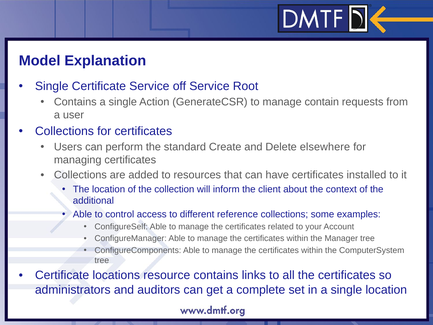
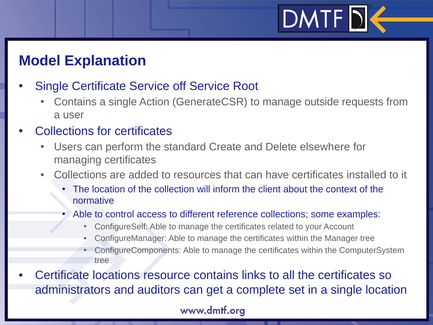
contain: contain -> outside (322, 102)
additional: additional -> normative (93, 201)
